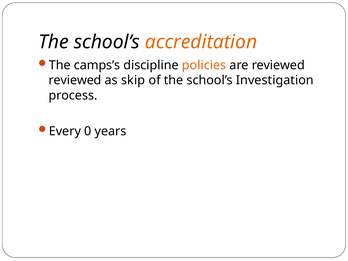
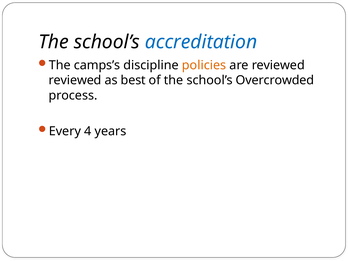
accreditation colour: orange -> blue (201, 42)
skip: skip -> best (133, 80)
Investigation: Investigation -> Overcrowded (275, 80)
0: 0 -> 4 (88, 131)
